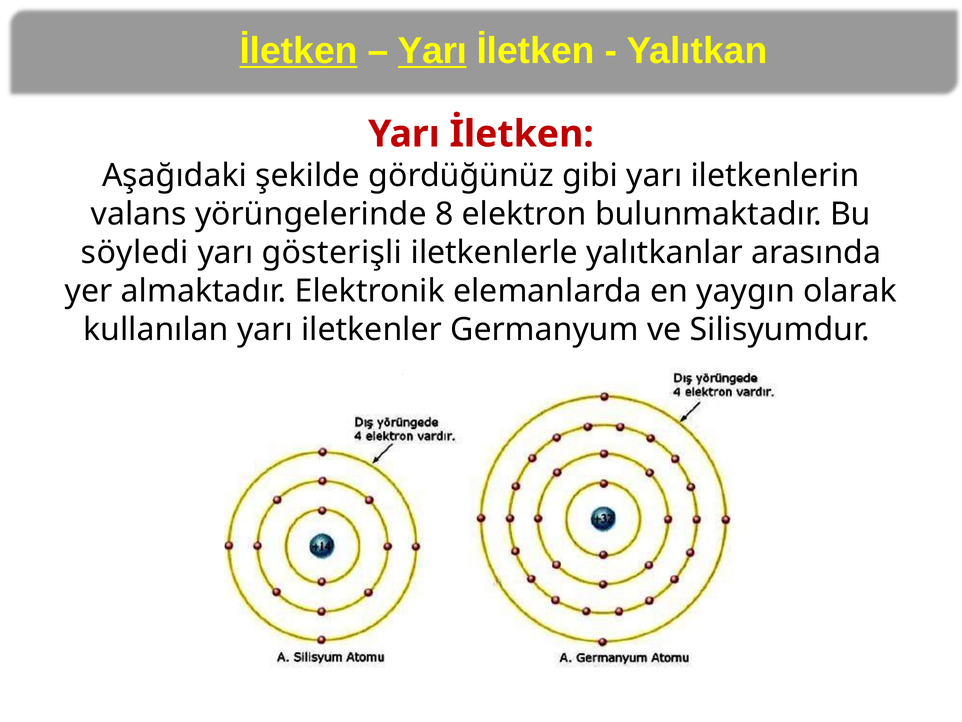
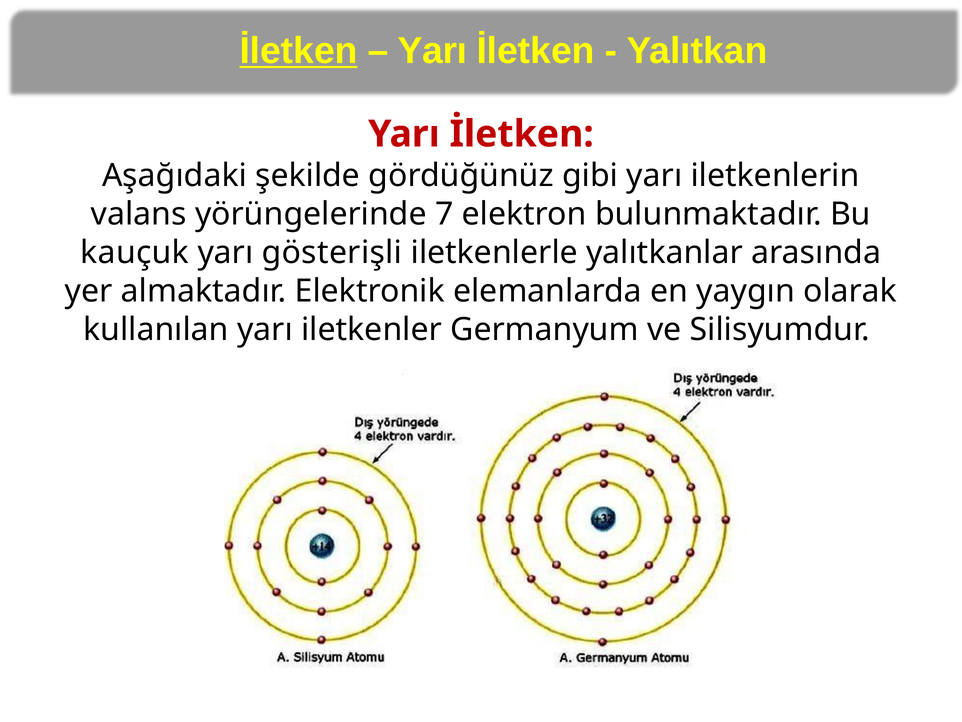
Yarı underline: present -> none (432, 51)
8: 8 -> 7 (444, 214)
söyledi: söyledi -> kauçuk (135, 252)
